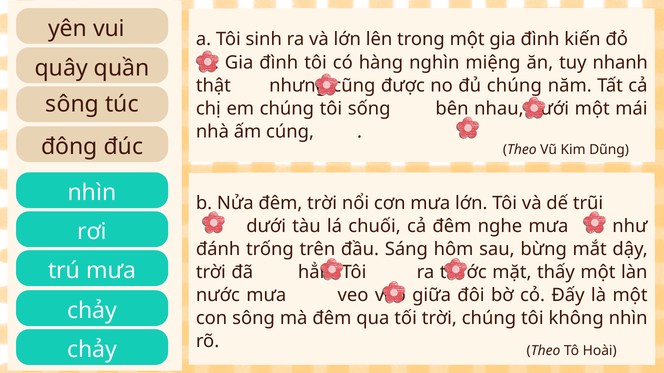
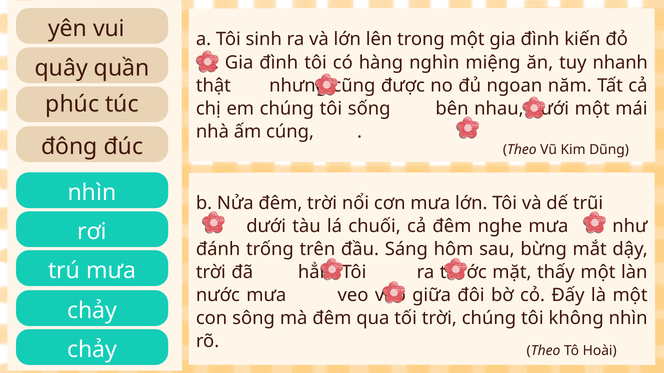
đủ chúng: chúng -> ngoan (514, 86)
sông: sông -> phúc (72, 104)
